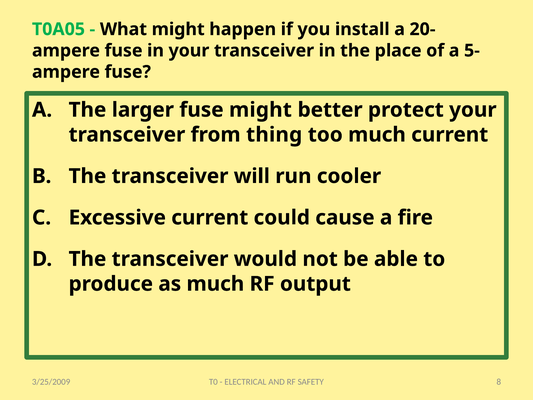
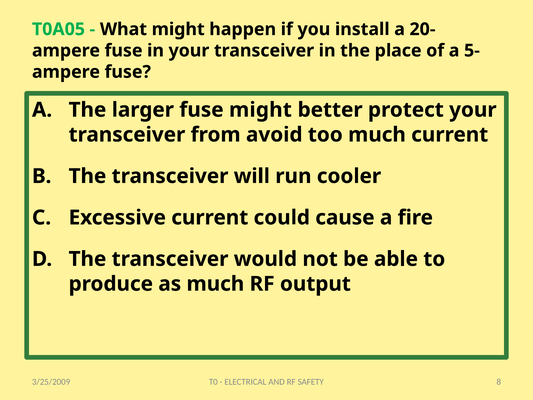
thing: thing -> avoid (274, 135)
